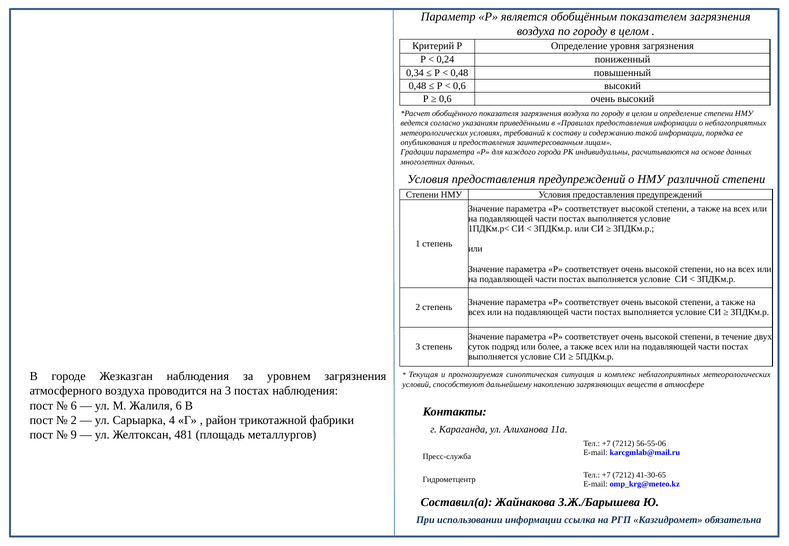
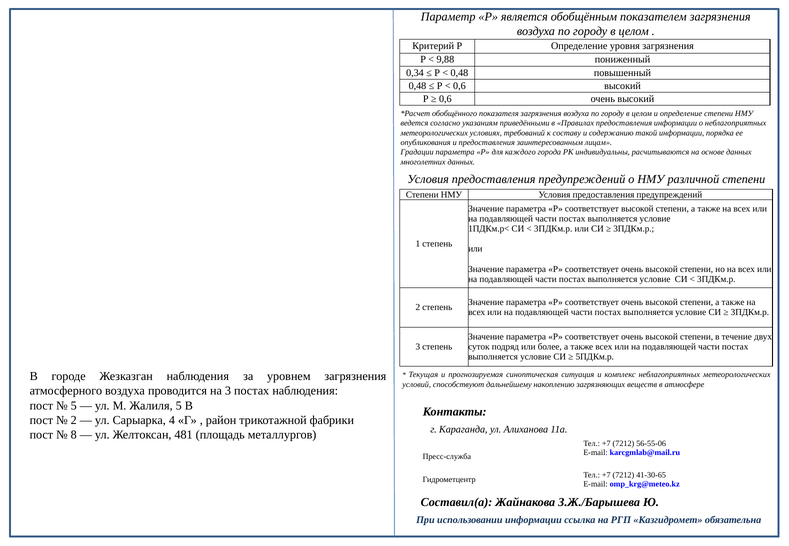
0,24: 0,24 -> 9,88 (445, 60)
6: 6 -> 5 (74, 406)
Жалиля 6: 6 -> 5 (179, 406)
9: 9 -> 8 (74, 435)
